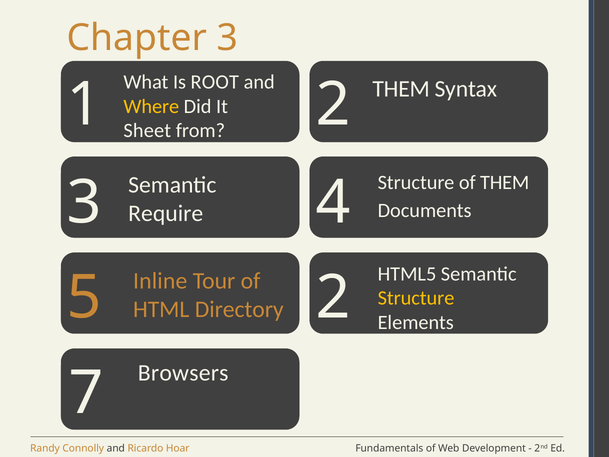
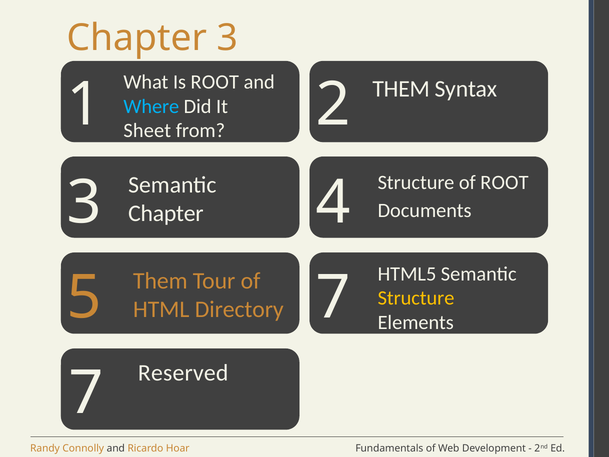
Where colour: yellow -> light blue (151, 106)
of THEM: THEM -> ROOT (504, 183)
Require: Require -> Chapter (166, 213)
Inline: Inline -> Them (160, 281)
5 2: 2 -> 7 (333, 298)
Browsers: Browsers -> Reserved (183, 373)
